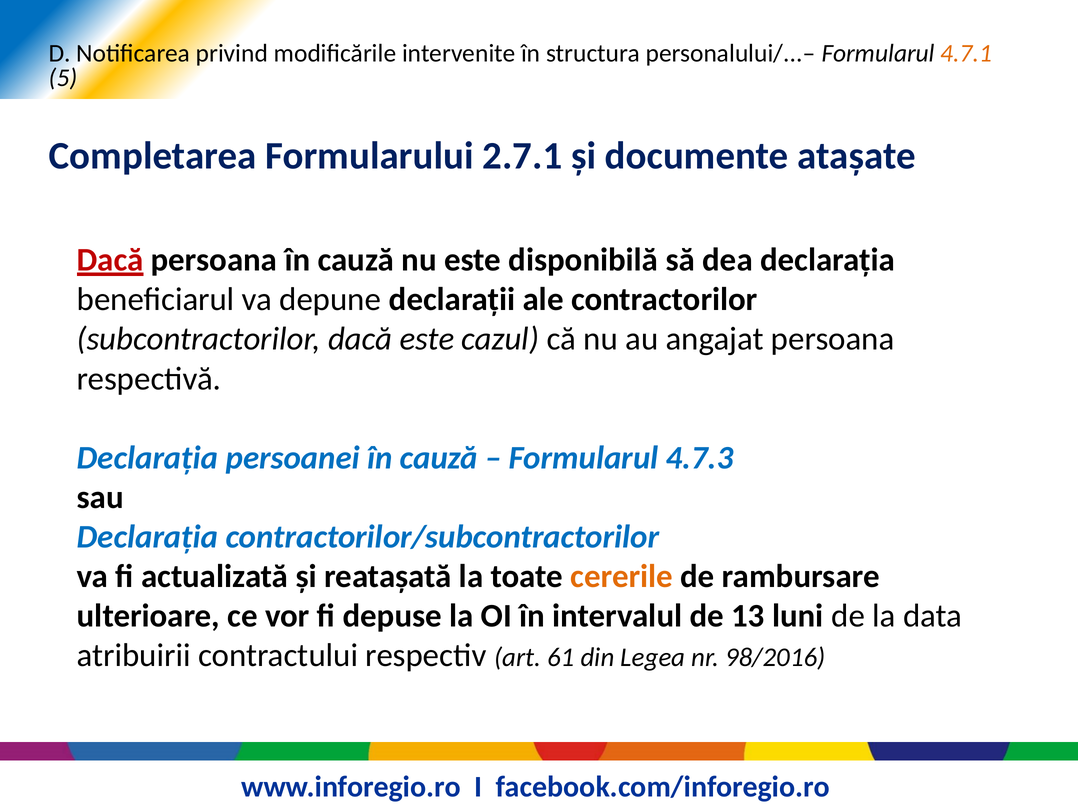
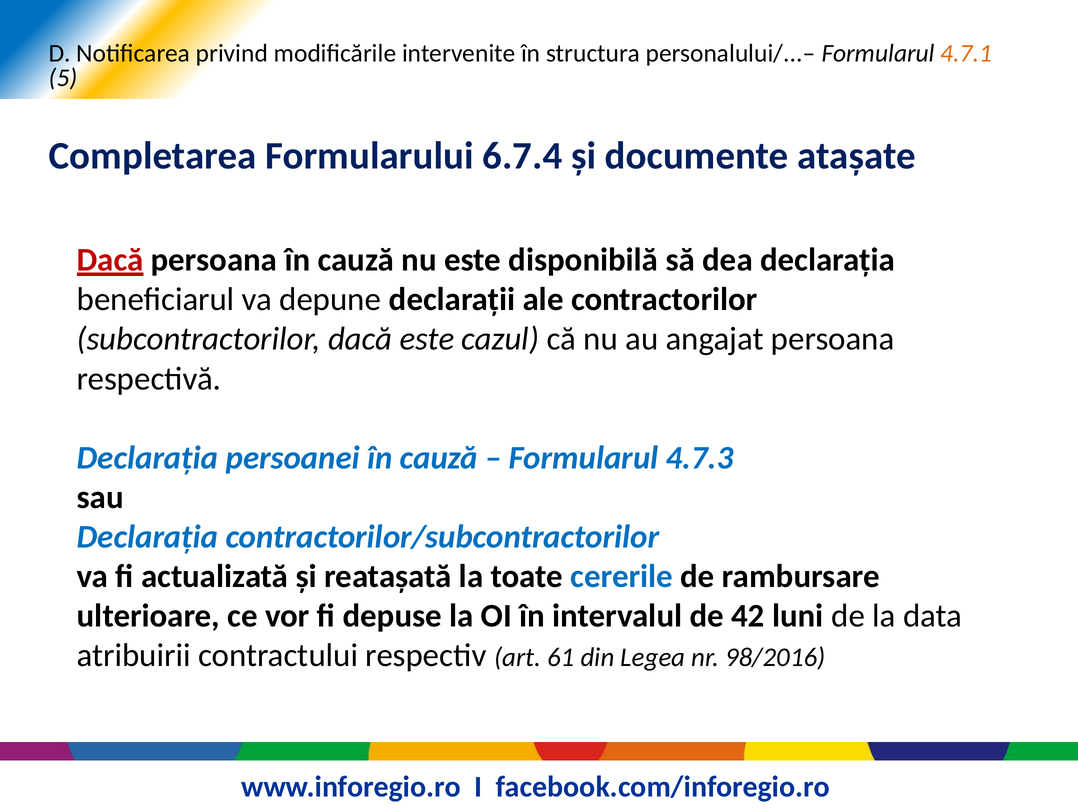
2.7.1: 2.7.1 -> 6.7.4 (522, 156)
cererile colour: orange -> blue (622, 576)
13: 13 -> 42 (748, 615)
